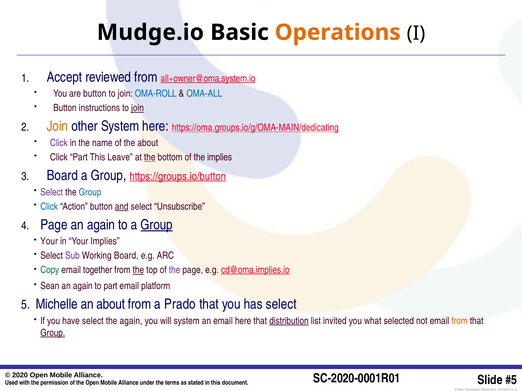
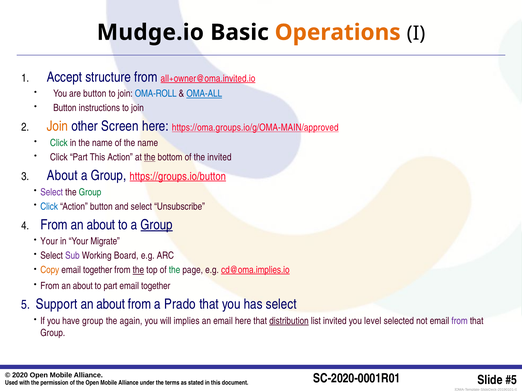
reviewed: reviewed -> structure (108, 77)
all+owner@oma.system.io: all+owner@oma.system.io -> all+owner@oma.invited.io (208, 79)
OMA-ALL underline: none -> present (204, 94)
join underline: present -> none (137, 108)
other System: System -> Screen (120, 126)
https://oma.groups.io/g/OMA-MAIN/dedicating: https://oma.groups.io/g/OMA-MAIN/dedicating -> https://oma.groups.io/g/OMA-MAIN/approved (255, 128)
Click colour: purple -> green (59, 143)
of the about: about -> name (148, 143)
This Leave: Leave -> Action (120, 157)
the implies: implies -> invited (219, 157)
Board: Board -> About (62, 176)
Group colour: blue -> green (90, 192)
and underline: present -> none (122, 207)
Page: Page -> From (54, 225)
again: again -> about (101, 225)
Your Implies: Implies -> Migrate (105, 242)
Copy colour: green -> orange (50, 270)
the colour: purple -> green (175, 270)
Sean: Sean -> From (50, 286)
again: again -> about (83, 286)
platform: platform -> together (156, 286)
Michelle: Michelle -> Support (57, 305)
have select: select -> group (93, 321)
will system: system -> implies (187, 321)
what: what -> level (373, 321)
from colour: orange -> purple (460, 321)
Group underline: present -> none (53, 333)
